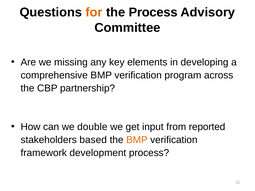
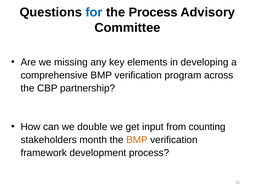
for colour: orange -> blue (94, 12)
reported: reported -> counting (207, 127)
based: based -> month (93, 140)
